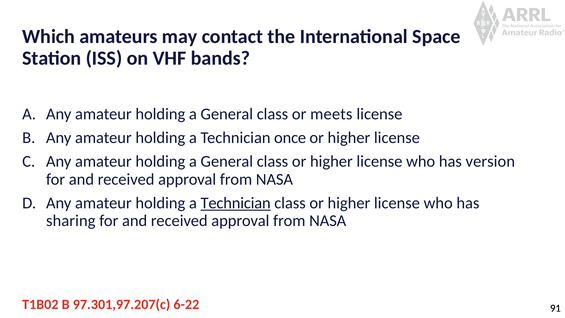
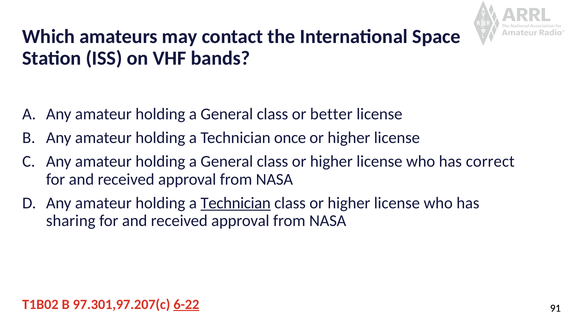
meets: meets -> better (331, 114)
version: version -> correct (490, 161)
6-22 underline: none -> present (186, 304)
